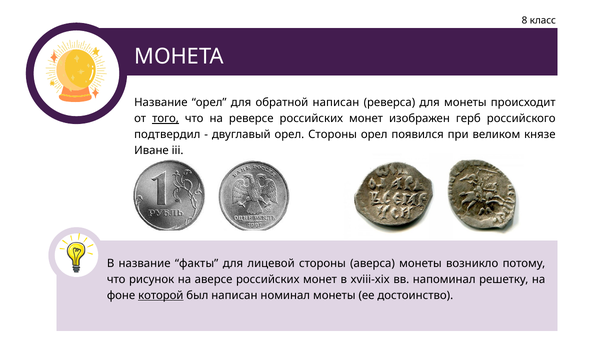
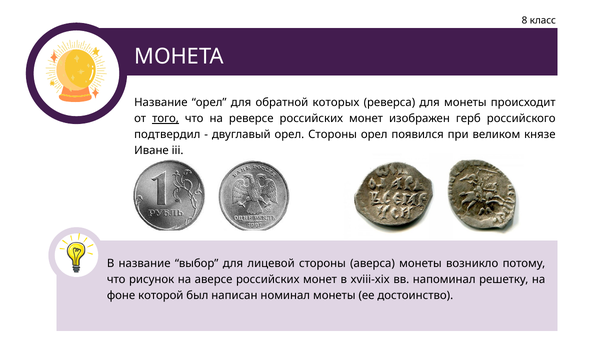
обратной написан: написан -> которых (336, 102)
факты: факты -> выбор (197, 263)
которой underline: present -> none (161, 295)
